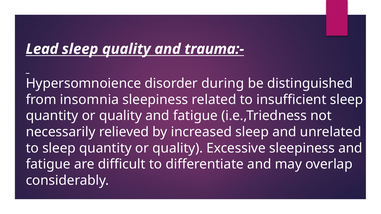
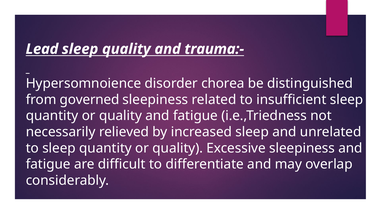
during: during -> chorea (223, 84)
insomnia: insomnia -> governed (90, 100)
